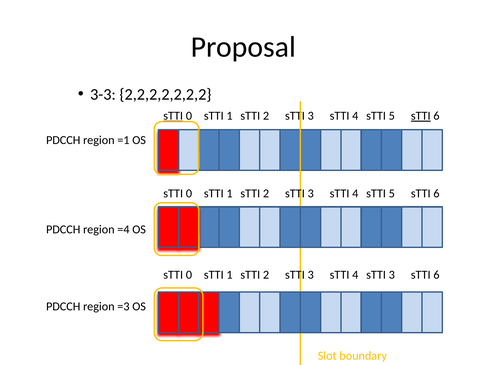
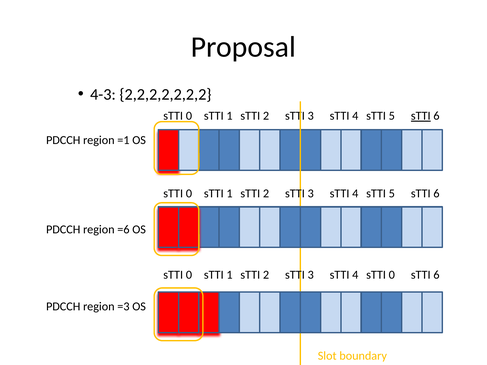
3-3: 3-3 -> 4-3 (103, 94)
sTTI underline: present -> none (173, 116)
=4: =4 -> =6 (123, 230)
4 sTTI 3: 3 -> 0 (392, 275)
